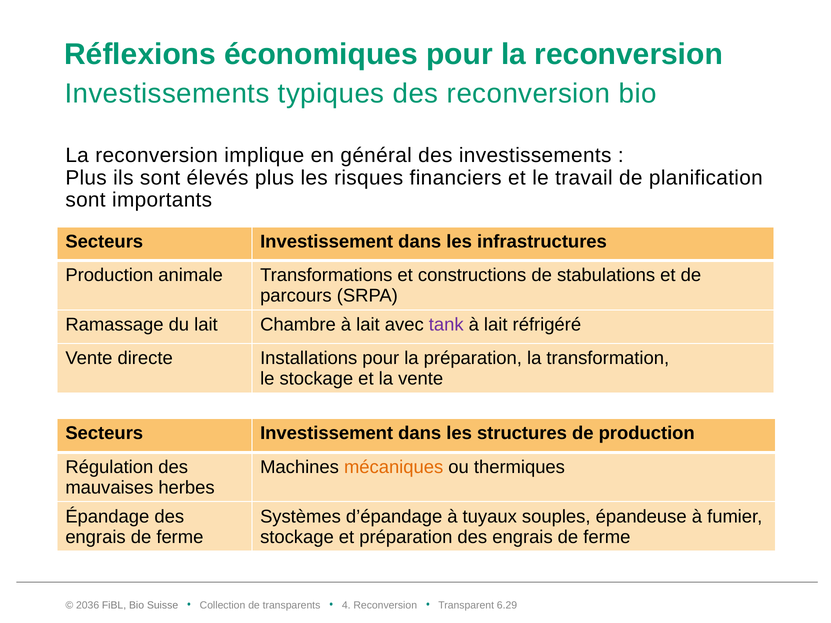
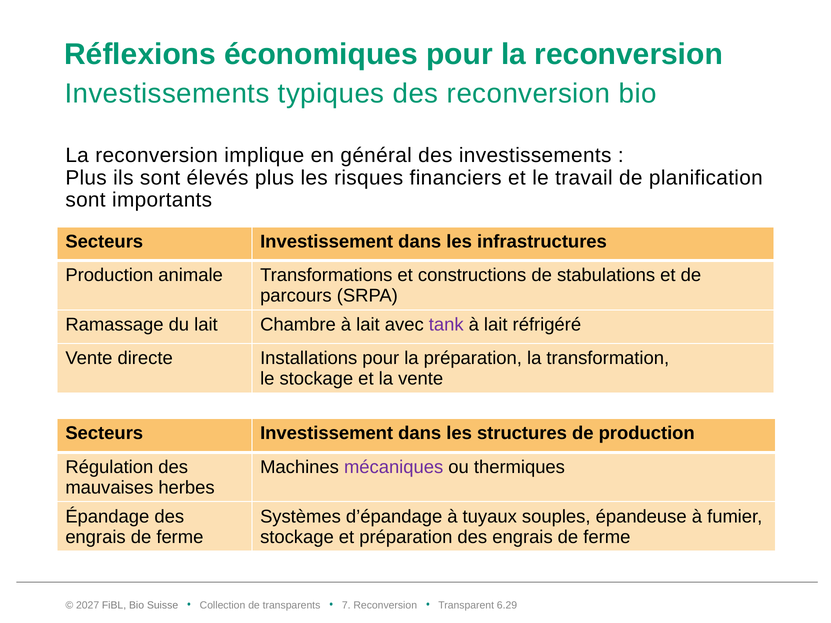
mécaniques colour: orange -> purple (394, 467)
2036: 2036 -> 2027 (88, 606)
4: 4 -> 7 (346, 606)
